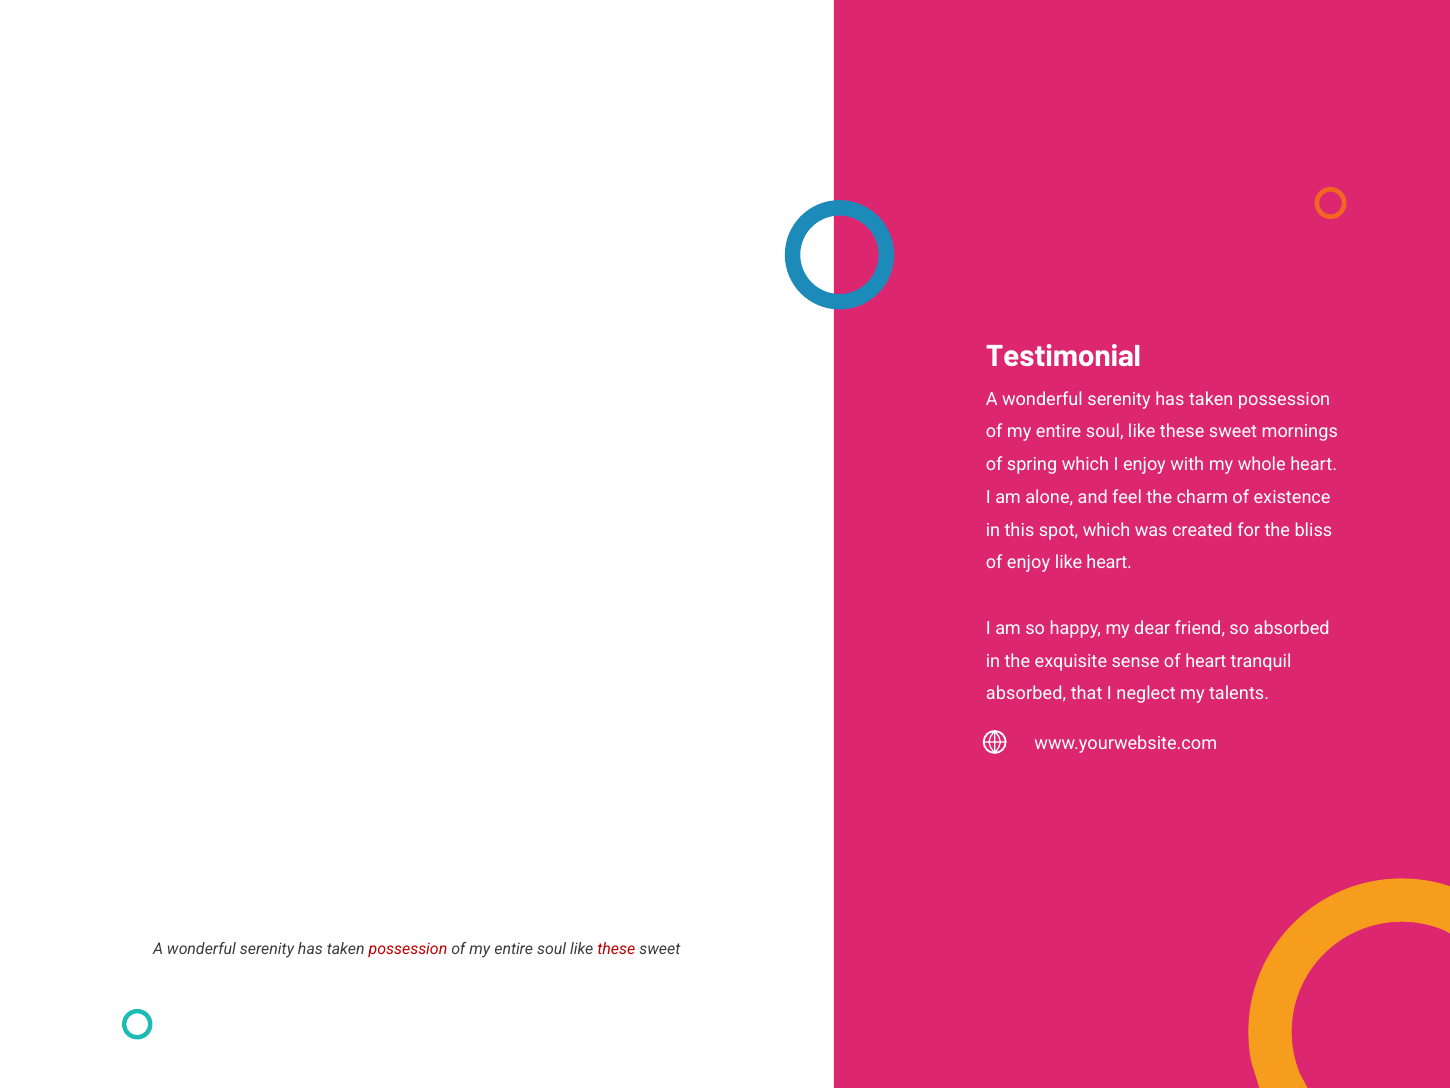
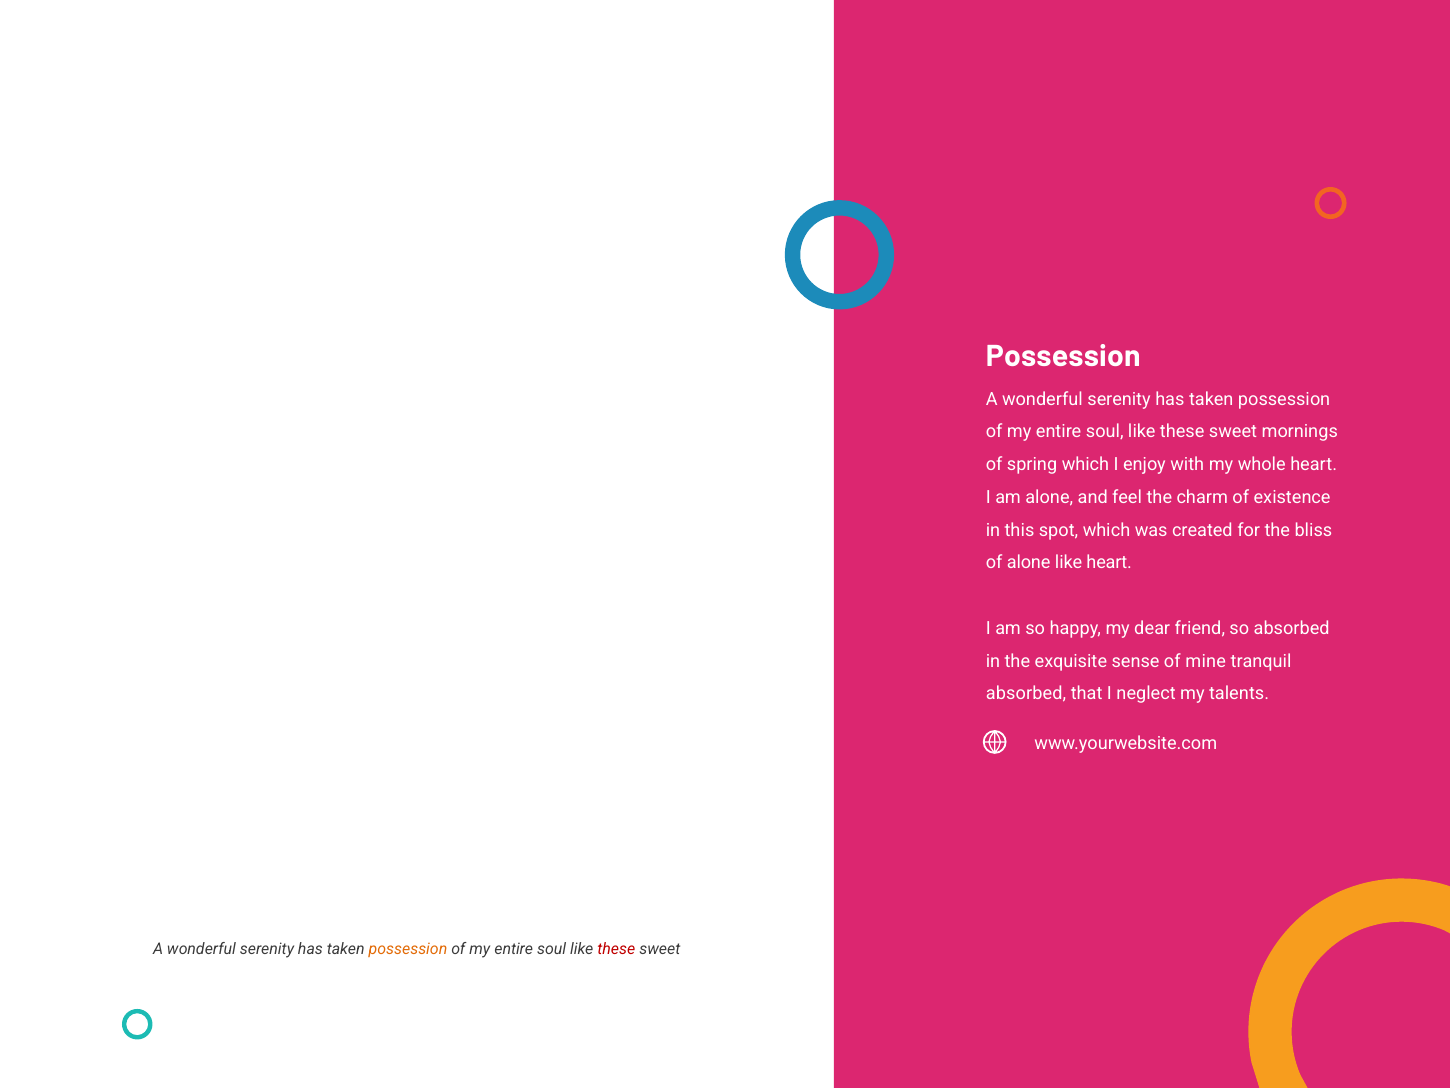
Testimonial: Testimonial -> Possession (1063, 357)
of enjoy: enjoy -> alone (1029, 563)
of heart: heart -> mine (1206, 661)
possession colour: red -> orange (408, 949)
